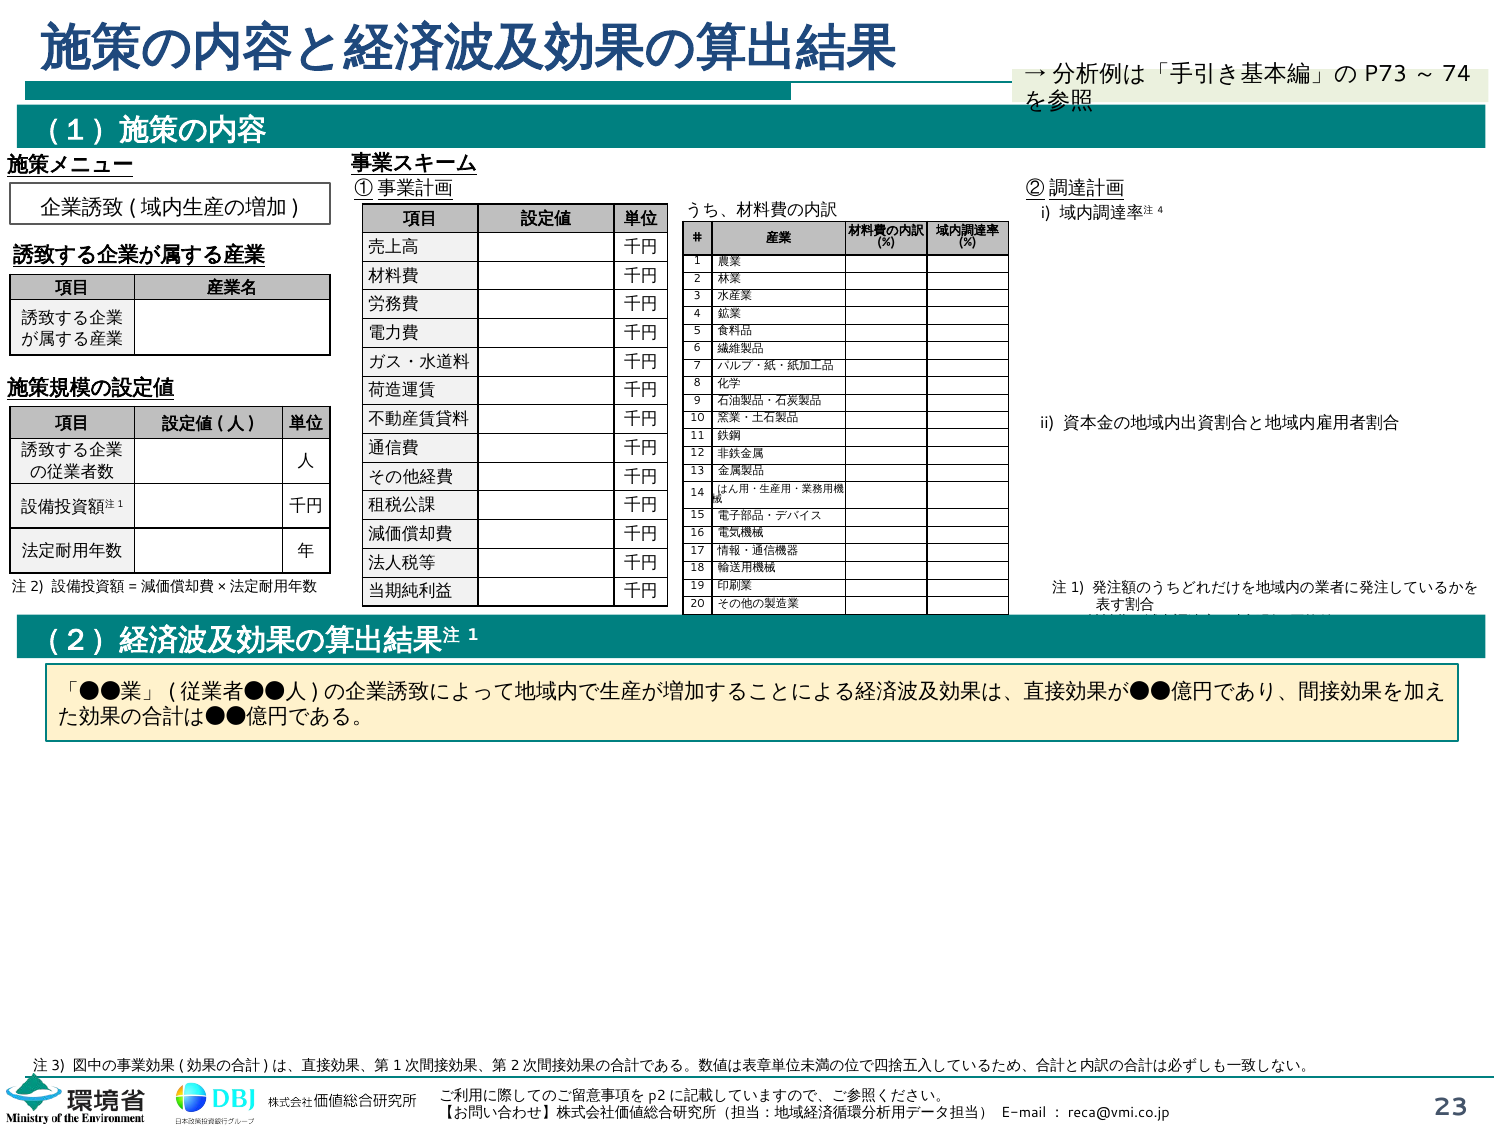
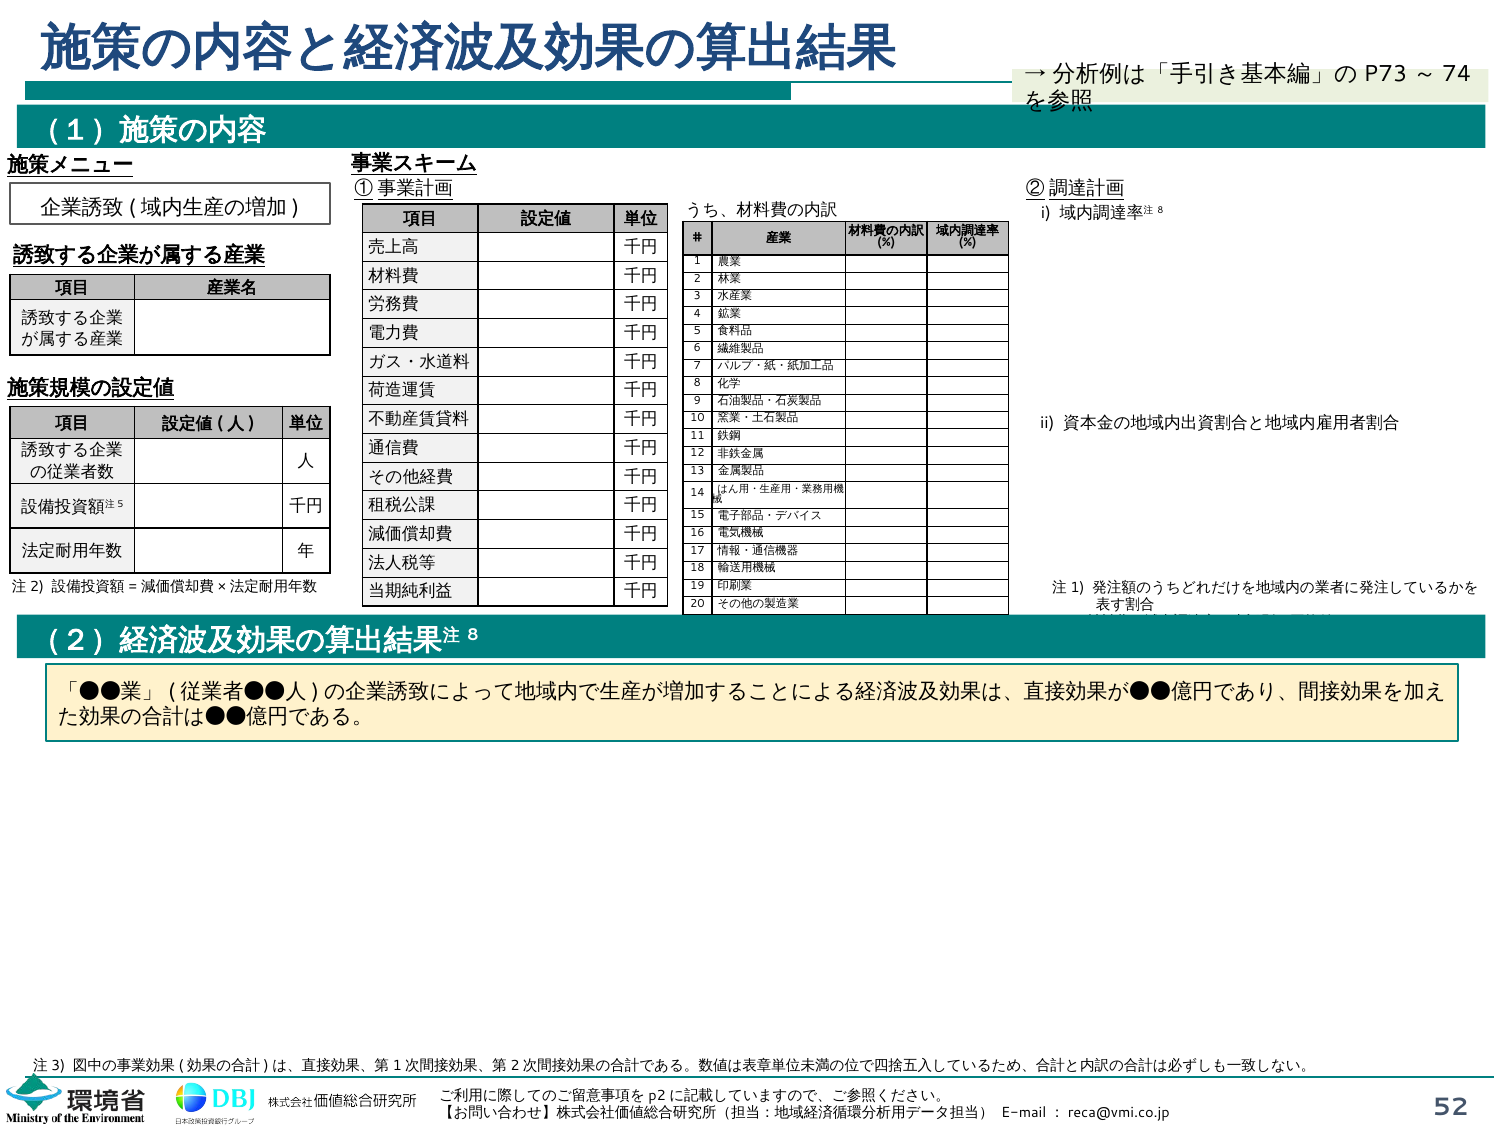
4: 4 -> 8 (1160, 211)
1: 1 -> 5 (120, 504)
1: 1 -> 8 (473, 635)
23: 23 -> 52 (1451, 1107)
